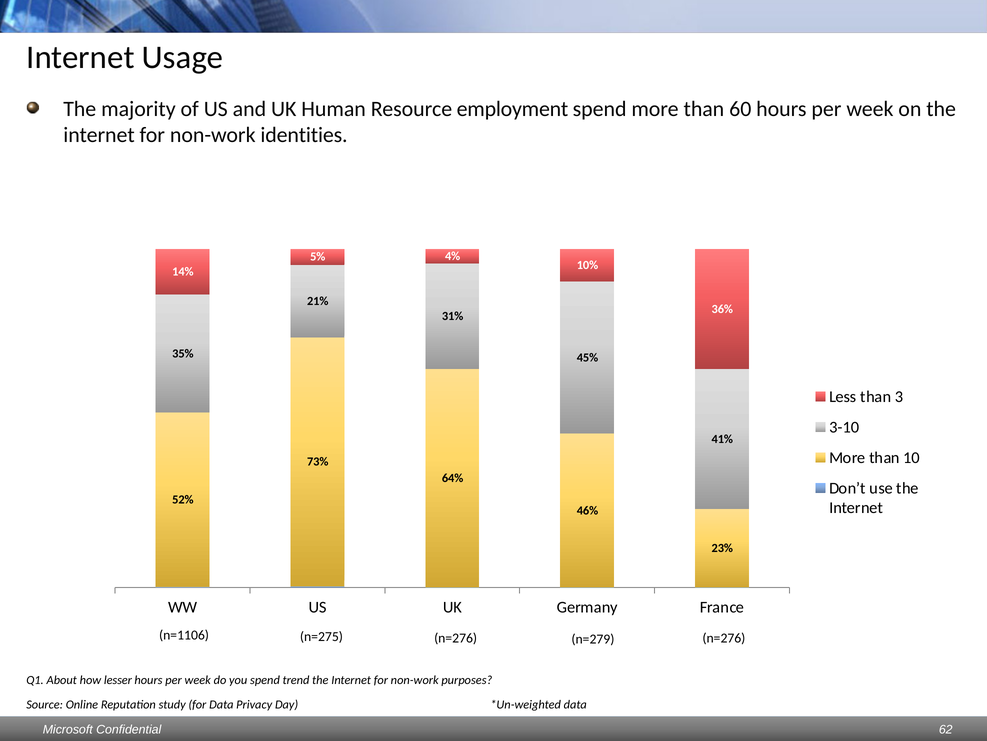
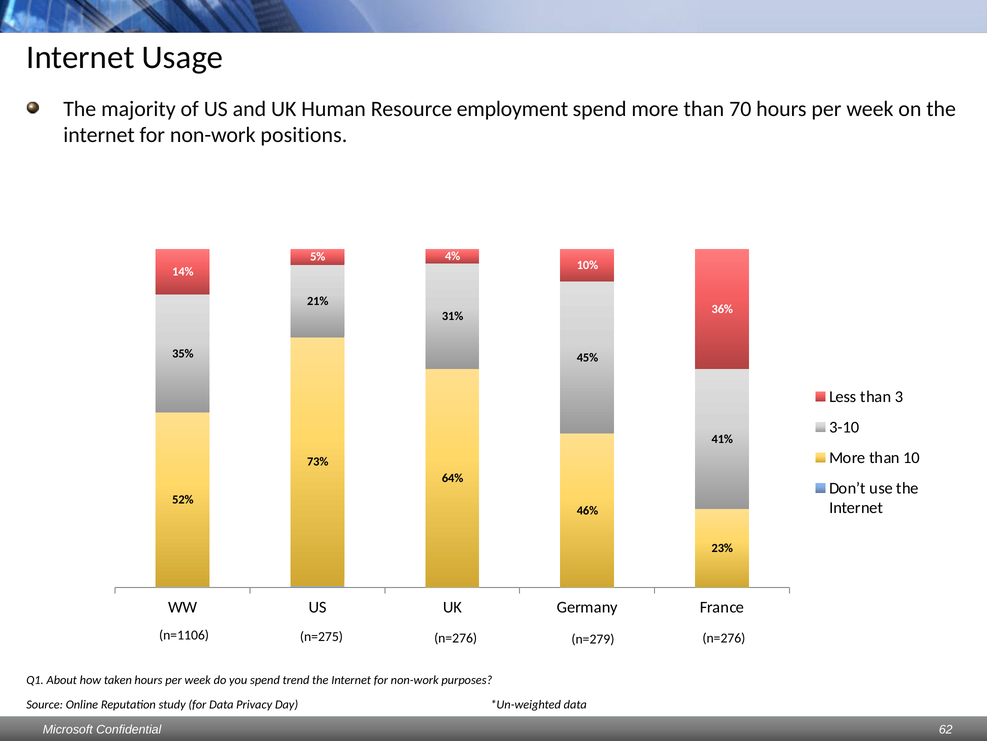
60: 60 -> 70 (740, 109)
identities: identities -> positions (304, 135)
lesser: lesser -> taken (118, 679)
